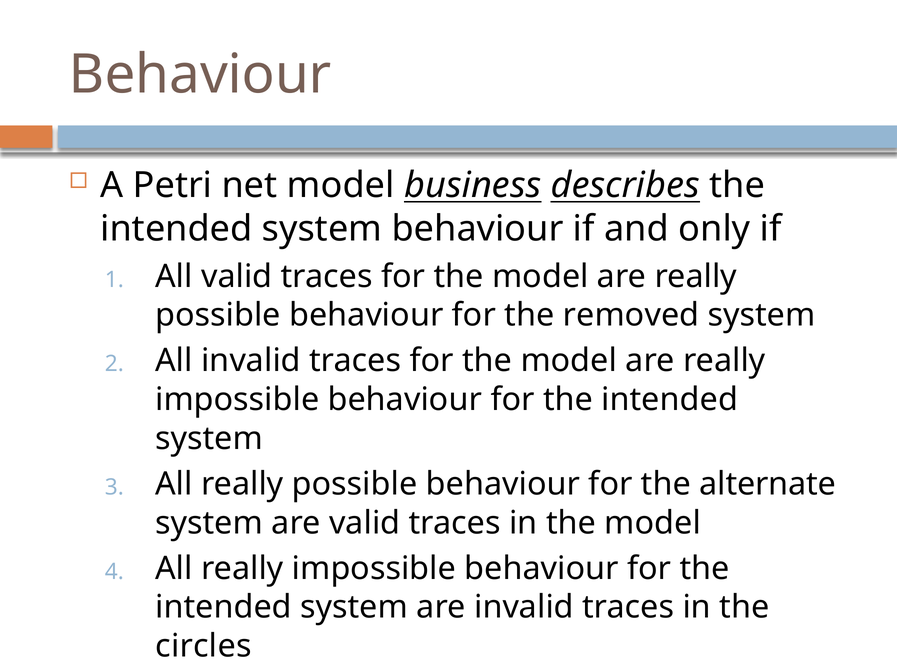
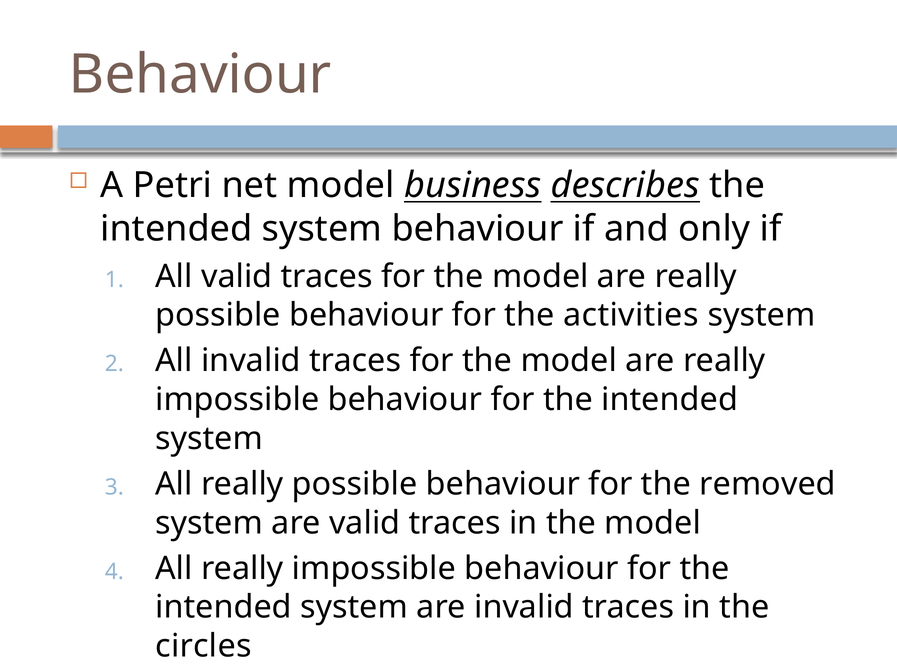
removed: removed -> activities (631, 316)
alternate: alternate -> removed (768, 485)
